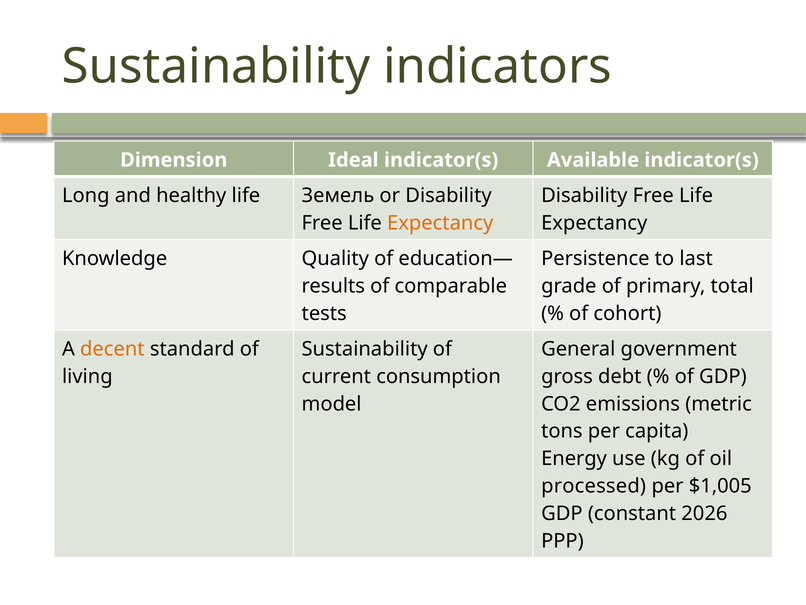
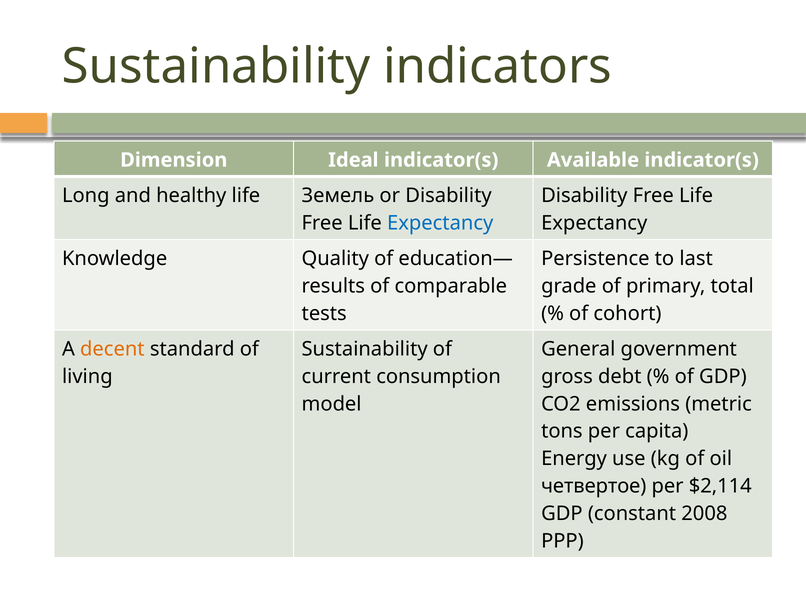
Expectancy colour: orange -> blue (440, 223)
processed: processed -> четвертое (594, 486)
$1,005: $1,005 -> $2,114 (720, 486)
2026: 2026 -> 2008 (704, 513)
